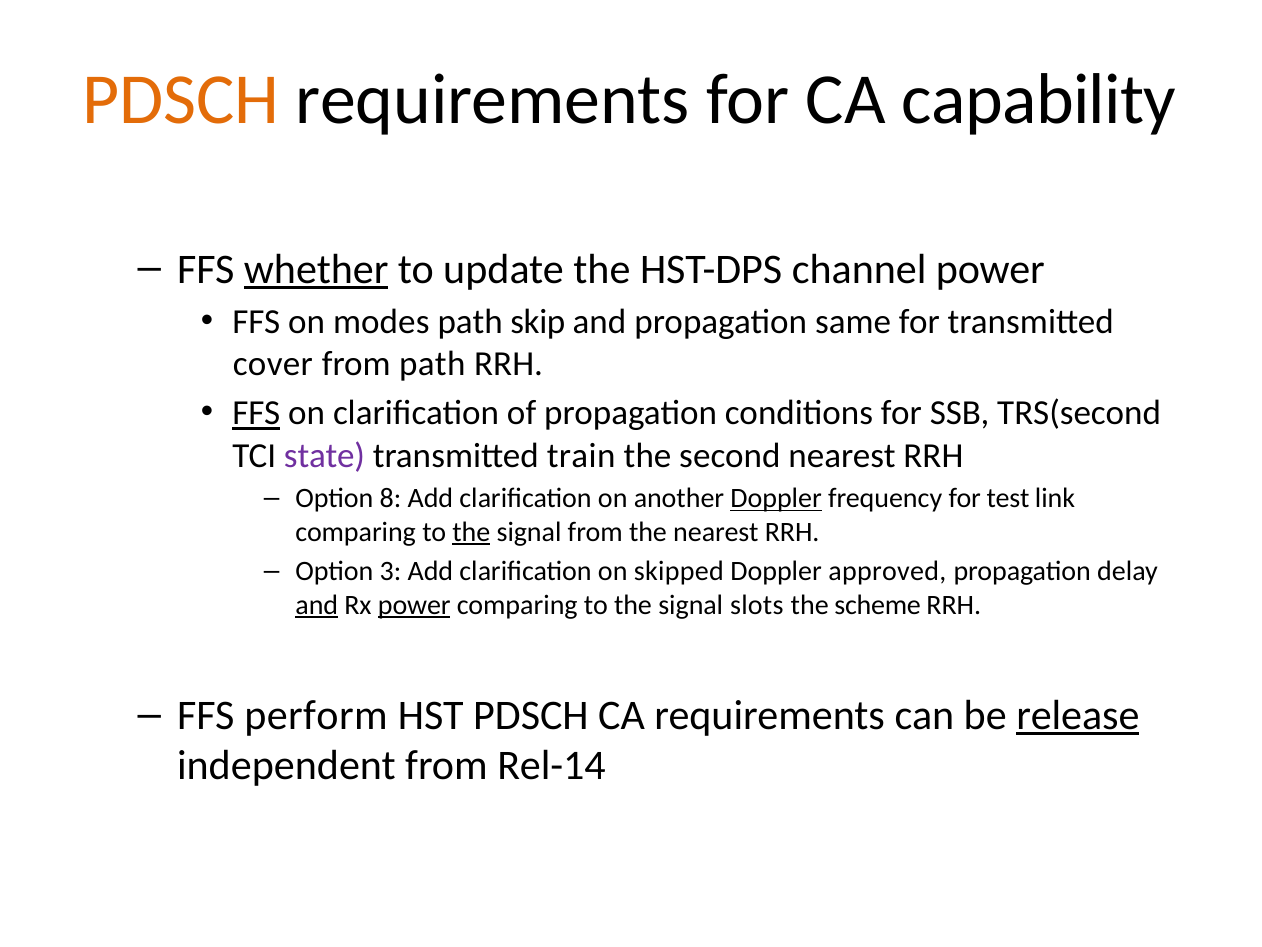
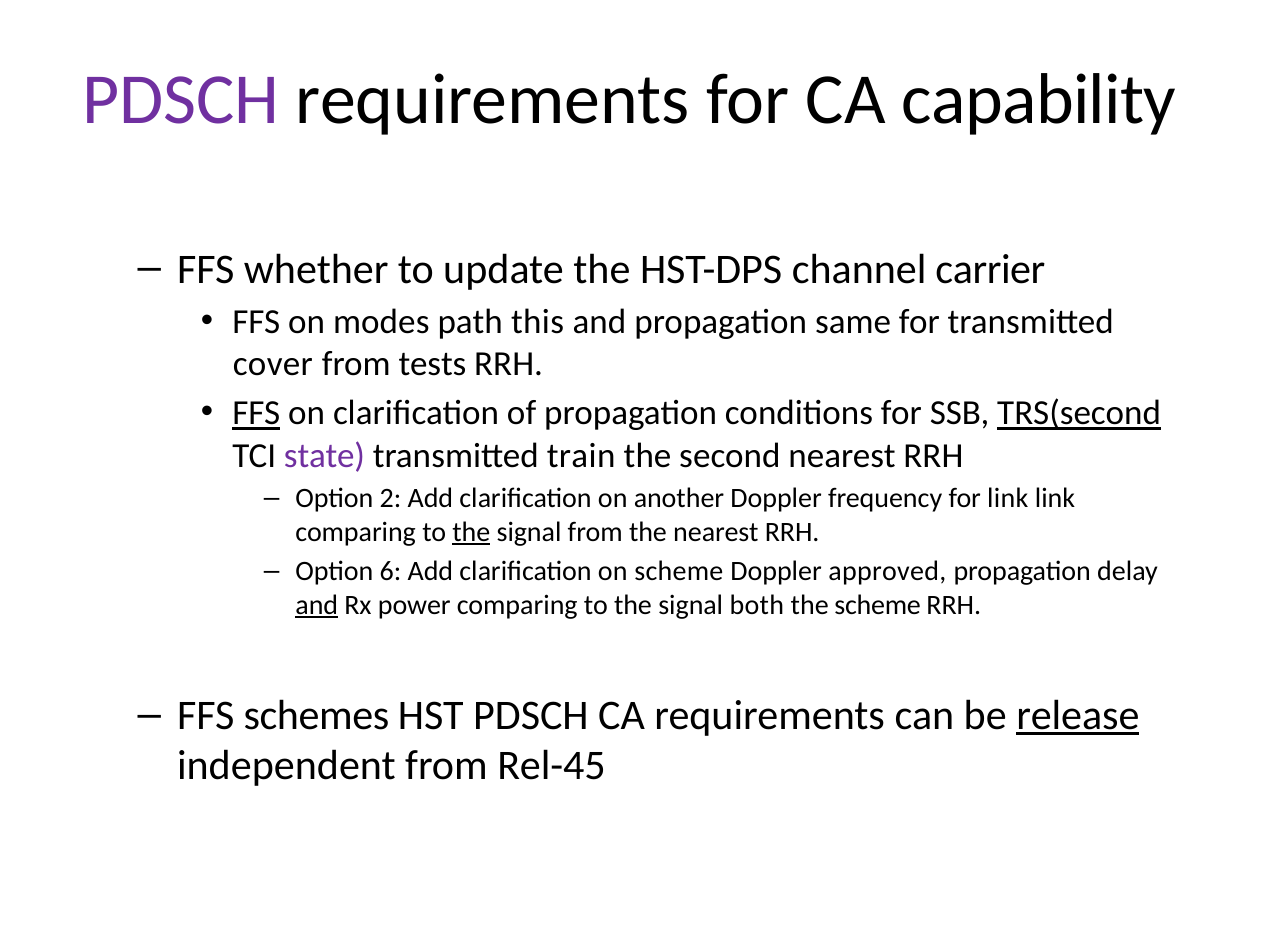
PDSCH colour: orange -> purple (181, 100)
whether underline: present -> none (316, 269)
channel power: power -> carrier (990, 269)
skip: skip -> this (538, 322)
from path: path -> tests (432, 364)
TRS(second underline: none -> present (1079, 413)
8: 8 -> 2 (390, 498)
Doppler underline: present -> none (776, 498)
for test: test -> link (1008, 498)
3: 3 -> 6 (390, 571)
on skipped: skipped -> scheme (679, 571)
power underline: present -> none (414, 605)
slots: slots -> both (757, 605)
perform: perform -> schemes (316, 715)
Rel-14: Rel-14 -> Rel-45 (551, 766)
